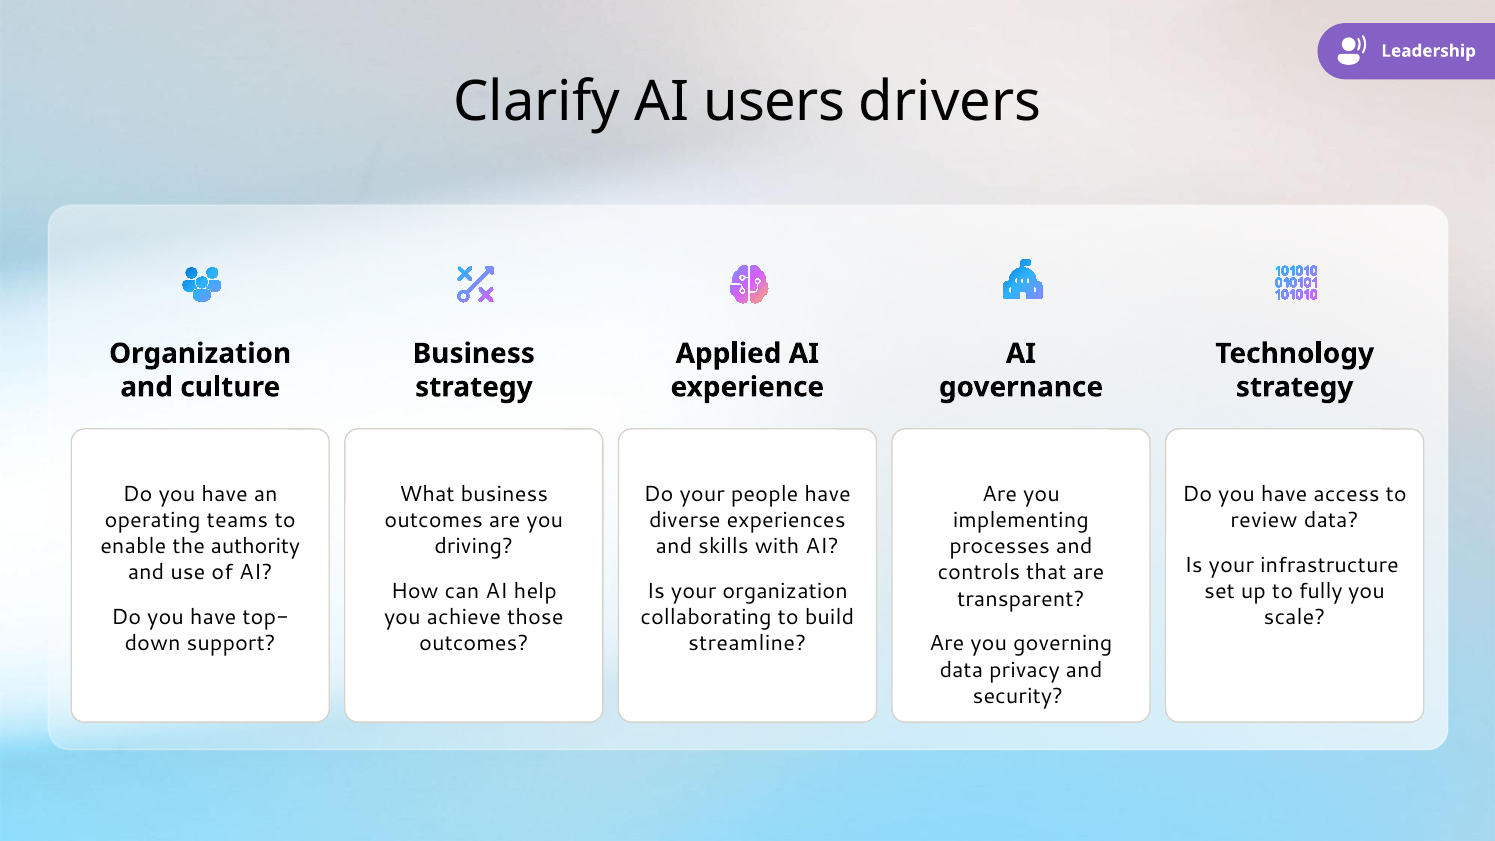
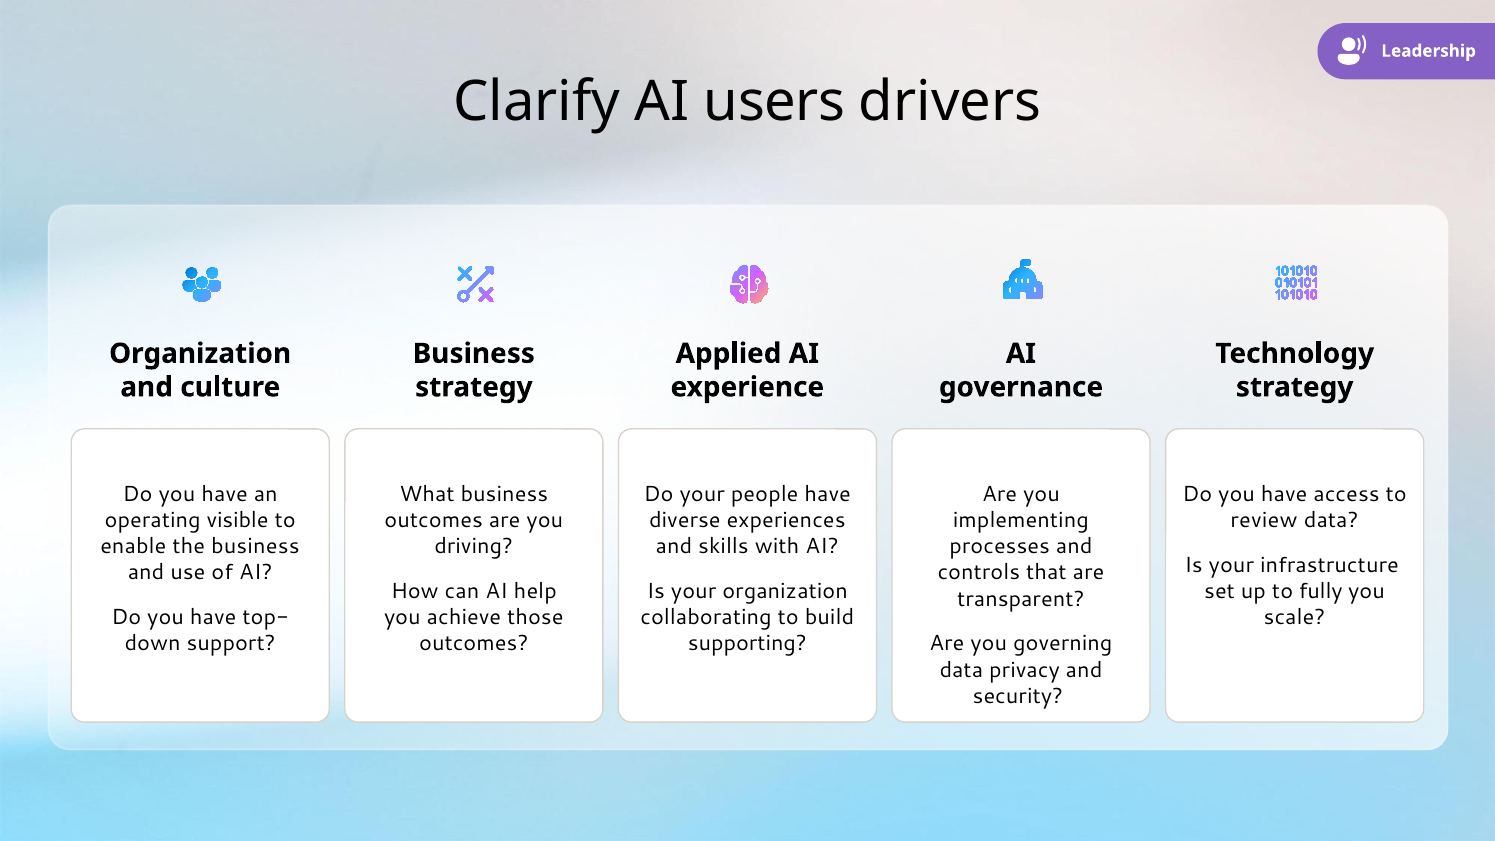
teams: teams -> visible (238, 520)
the authority: authority -> business (255, 546)
streamline: streamline -> supporting (747, 644)
